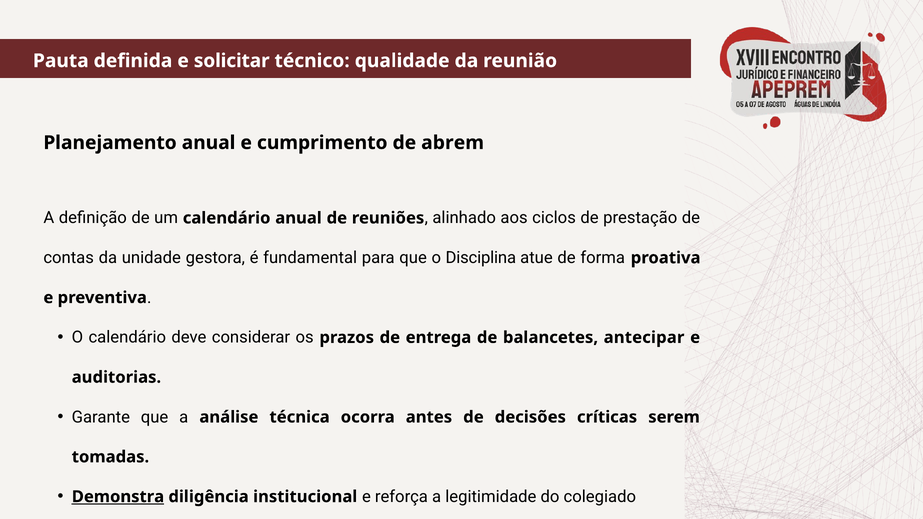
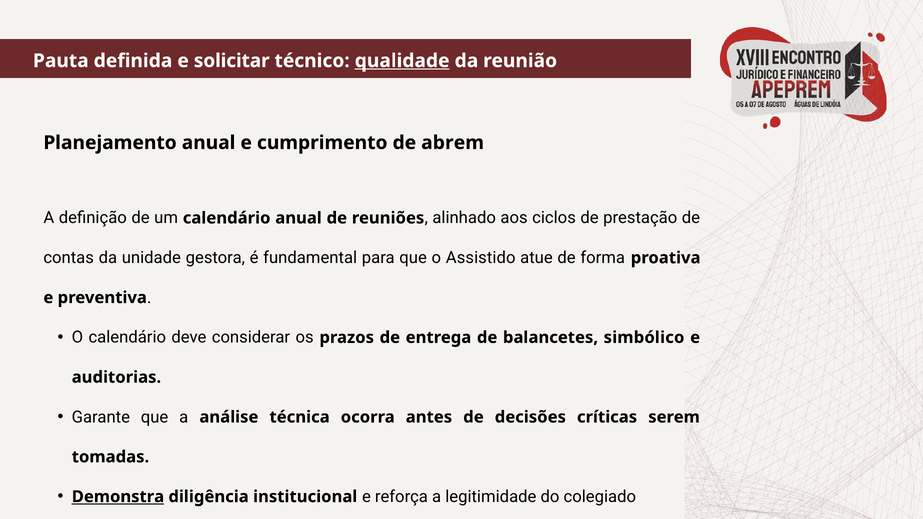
qualidade underline: none -> present (402, 61)
Disciplina: Disciplina -> Assistido (481, 258)
antecipar: antecipar -> simbólico (644, 338)
